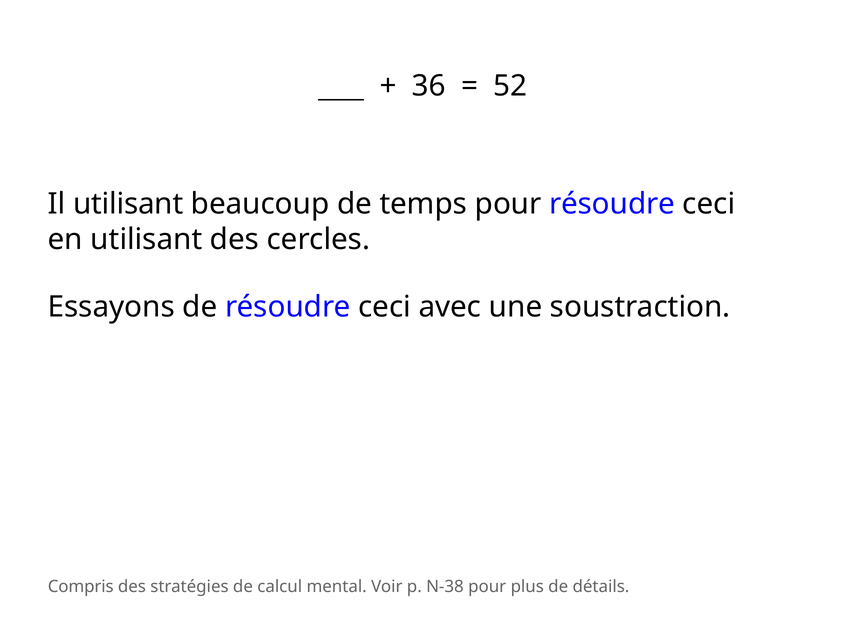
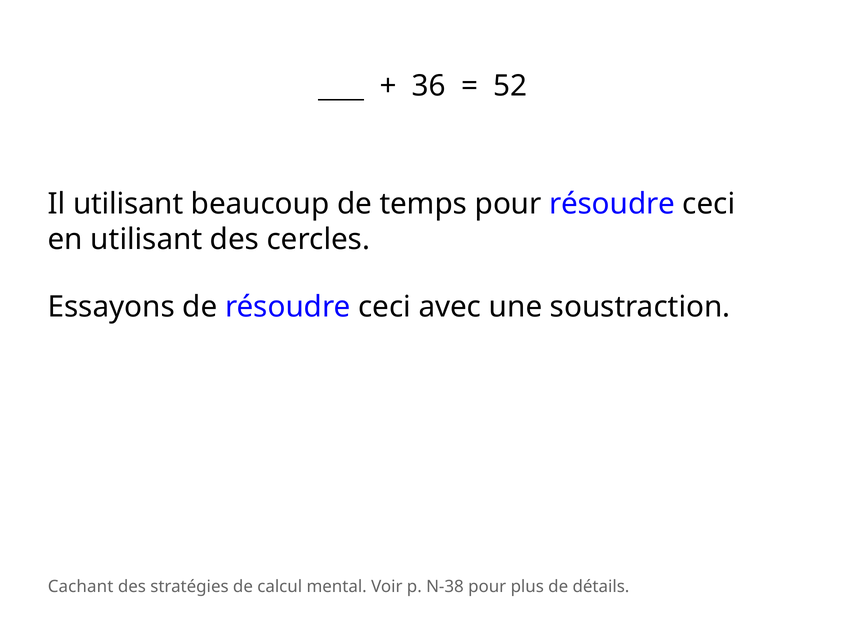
Compris: Compris -> Cachant (81, 586)
